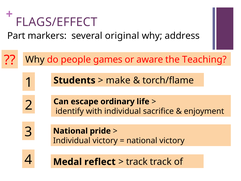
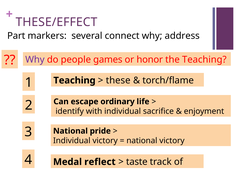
FLAGS/EFFECT: FLAGS/EFFECT -> THESE/EFFECT (57, 22)
original: original -> connect (122, 36)
Why colour: black -> purple (35, 60)
aware: aware -> honor (150, 60)
Students: Students -> Teaching (74, 80)
make: make -> these (118, 80)
track: track -> taste (137, 162)
